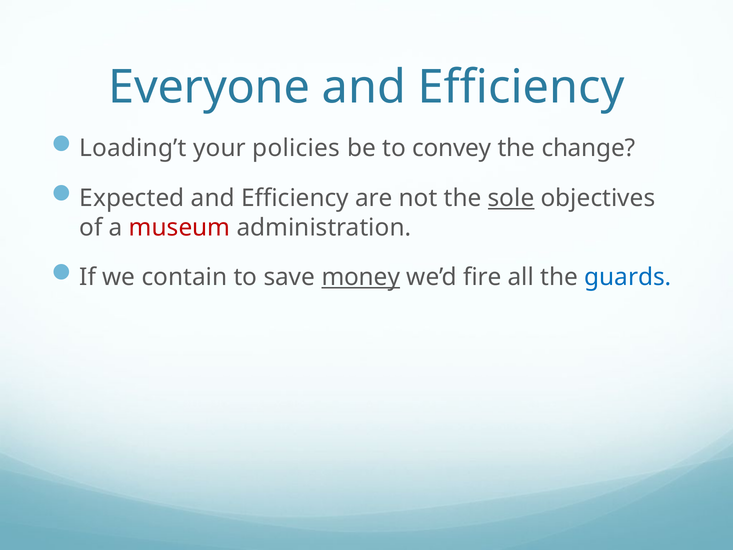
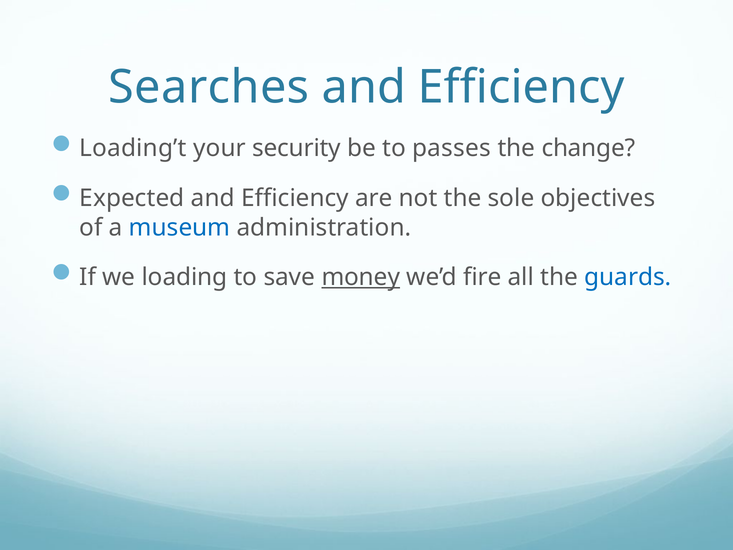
Everyone: Everyone -> Searches (209, 87)
policies: policies -> security (297, 148)
convey: convey -> passes (452, 148)
sole underline: present -> none (511, 198)
museum colour: red -> blue (180, 227)
contain: contain -> loading (184, 277)
